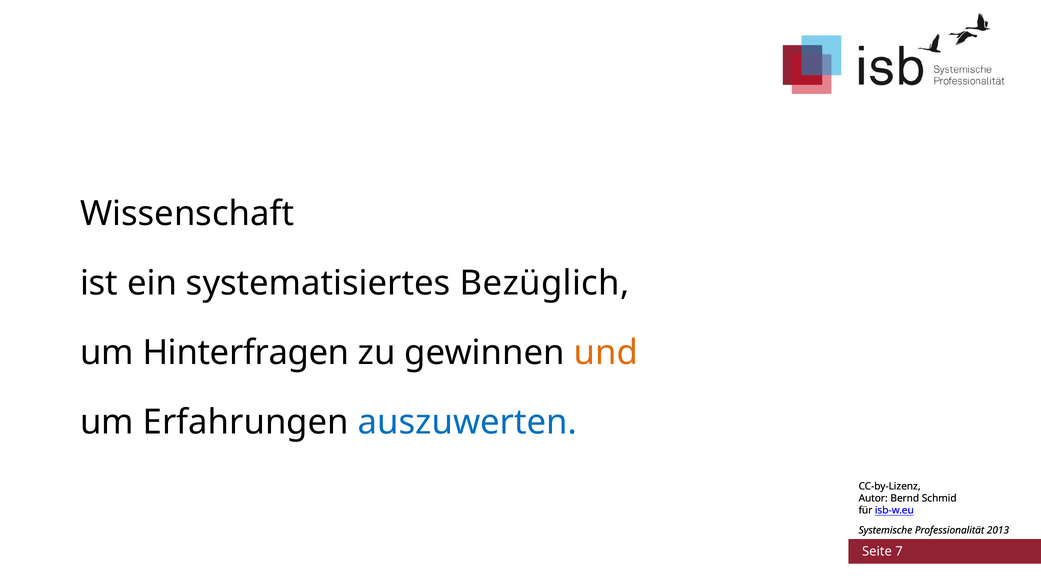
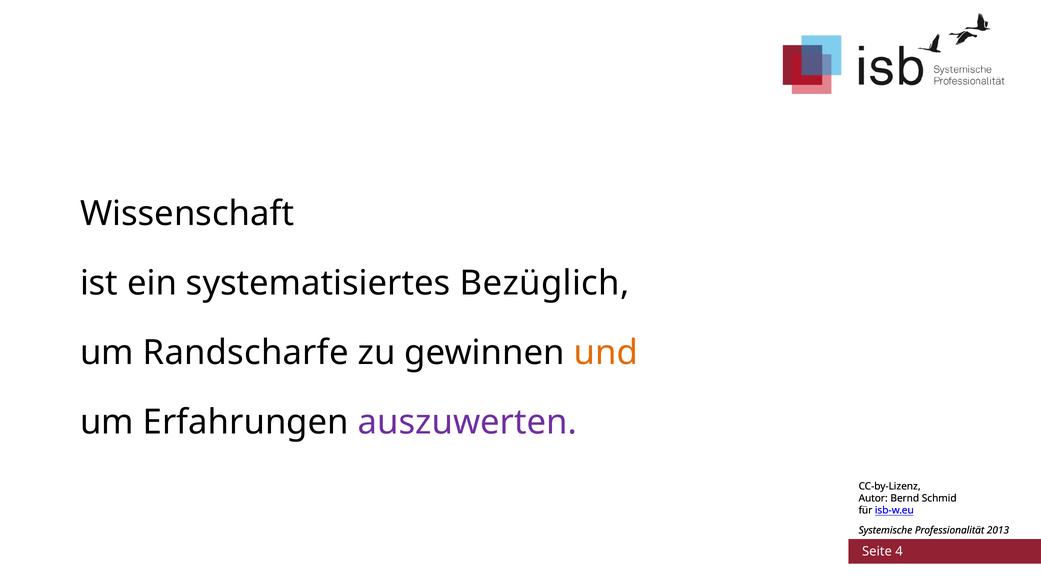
Hinterfragen: Hinterfragen -> Randscharfe (246, 353)
auszuwerten colour: blue -> purple (467, 422)
7: 7 -> 4 (899, 551)
